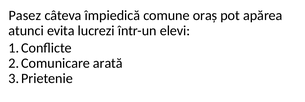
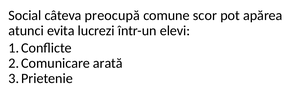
Pasez: Pasez -> Social (25, 15)
împiedică: împiedică -> preocupă (112, 15)
oraș: oraș -> scor (205, 15)
